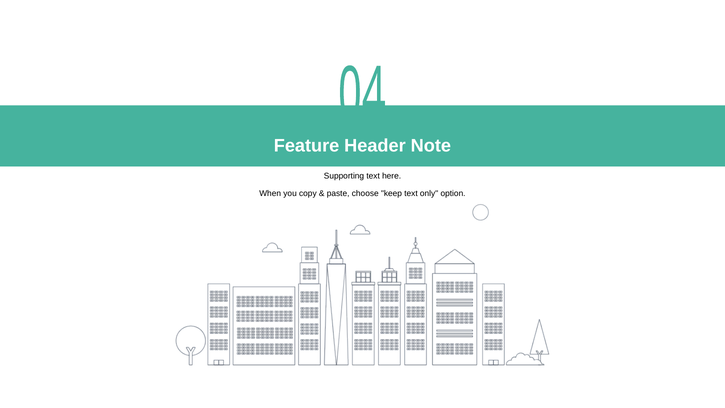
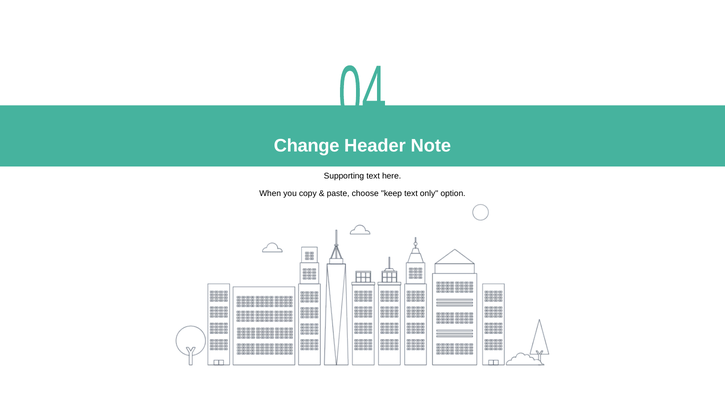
Feature: Feature -> Change (307, 146)
